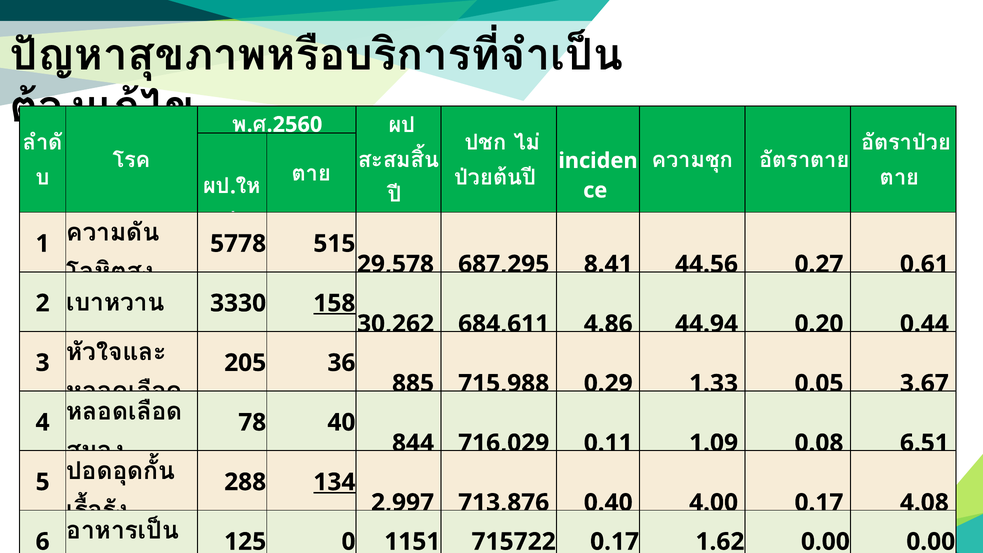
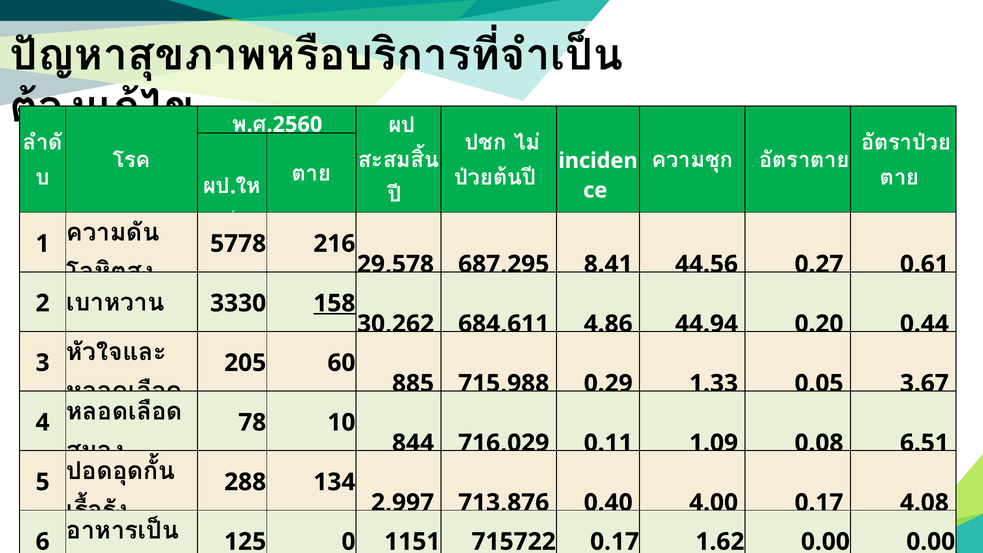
515: 515 -> 216 (334, 244)
36: 36 -> 60 (341, 363)
78 40: 40 -> 10 (341, 422)
134 underline: present -> none (334, 482)
